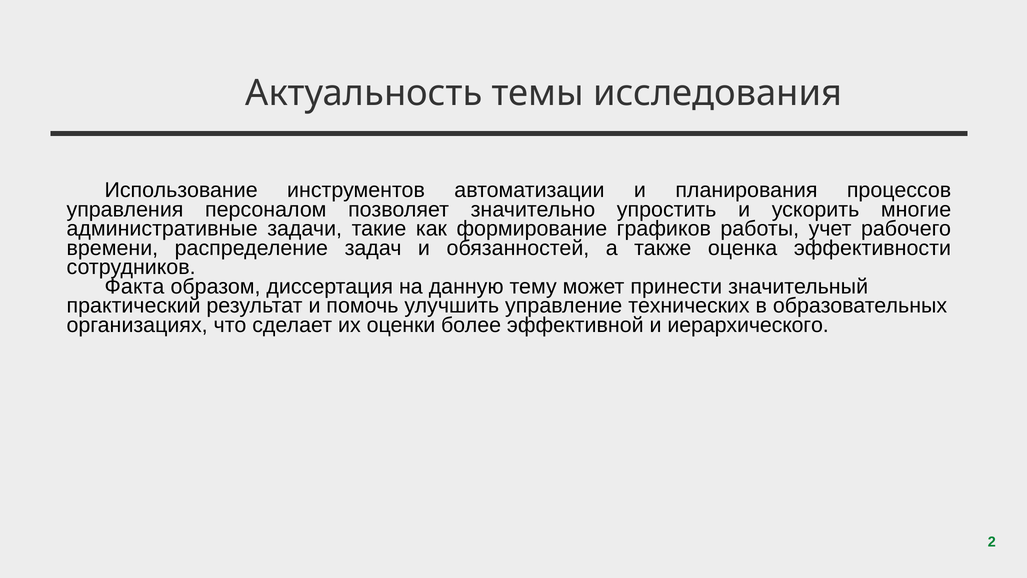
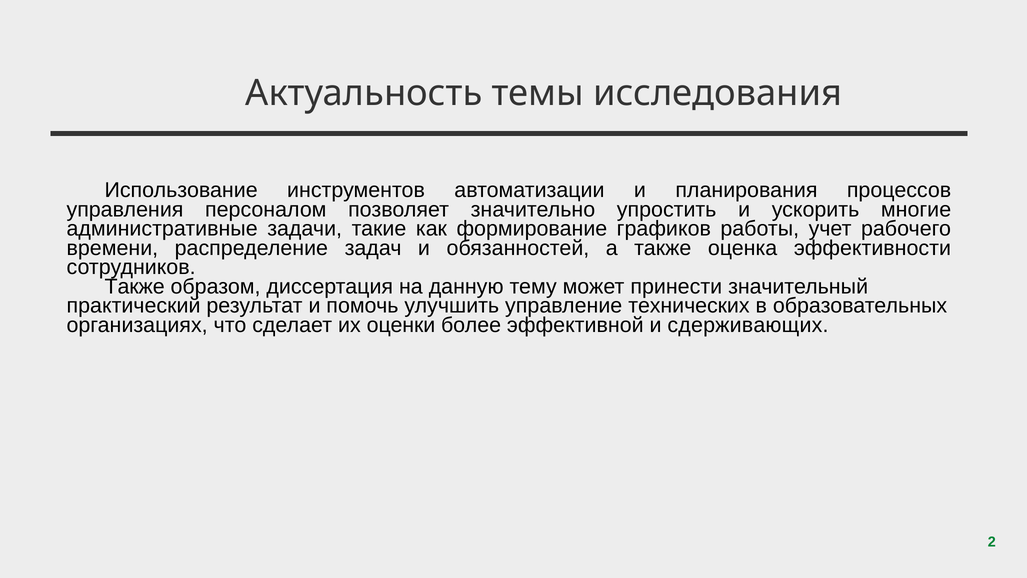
Факта: Факта -> Также (135, 286)
иерархического: иерархического -> сдерживающих (748, 325)
